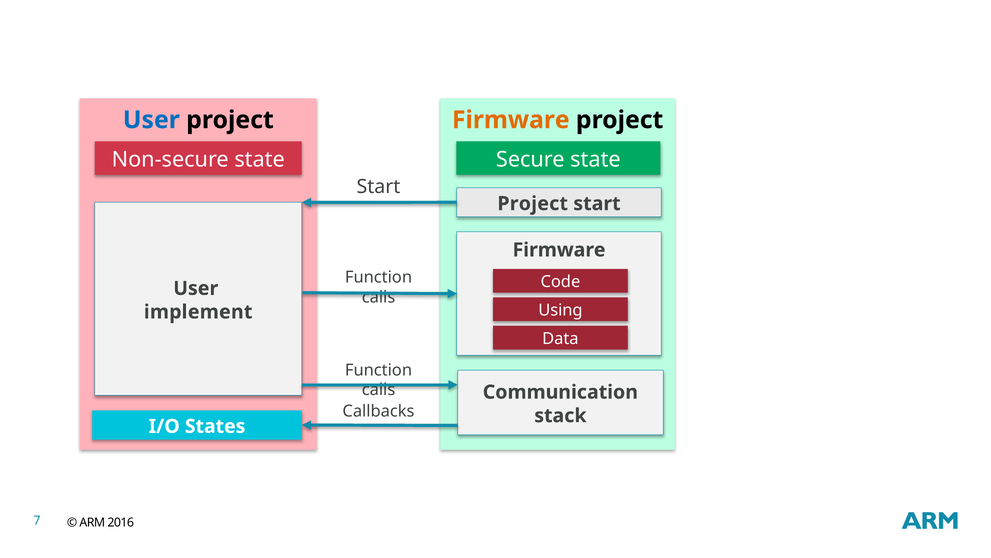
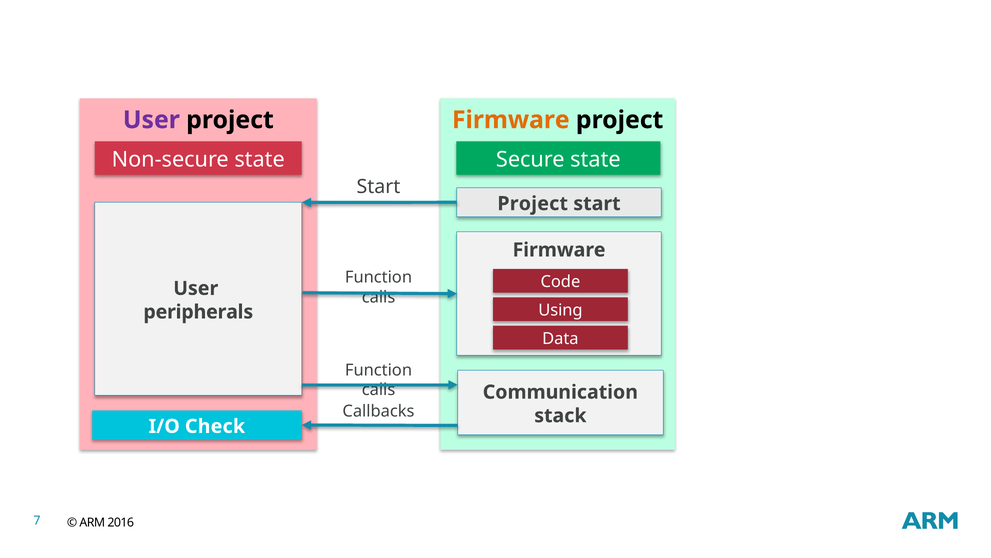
User colour: blue -> purple (151, 120)
implement: implement -> peripherals (198, 312)
States: States -> Check (215, 426)
